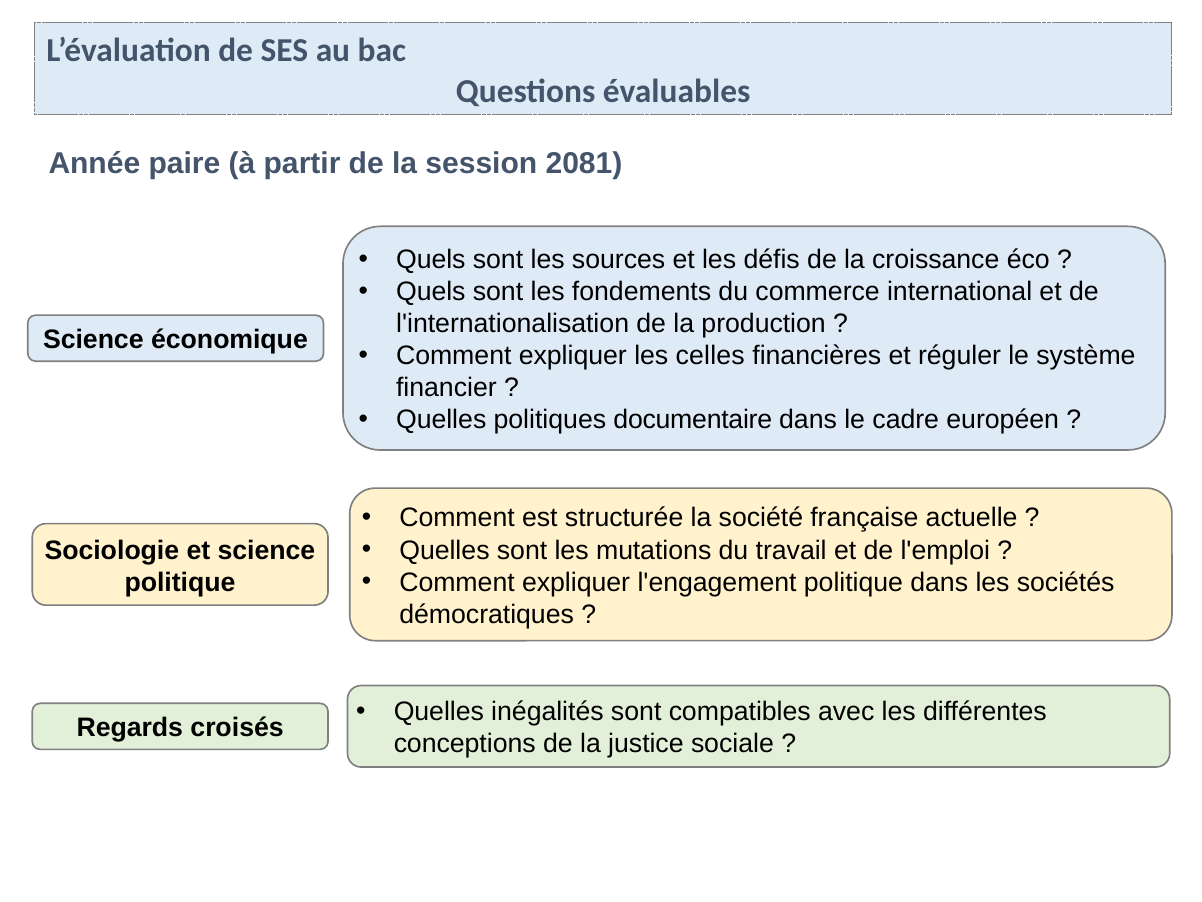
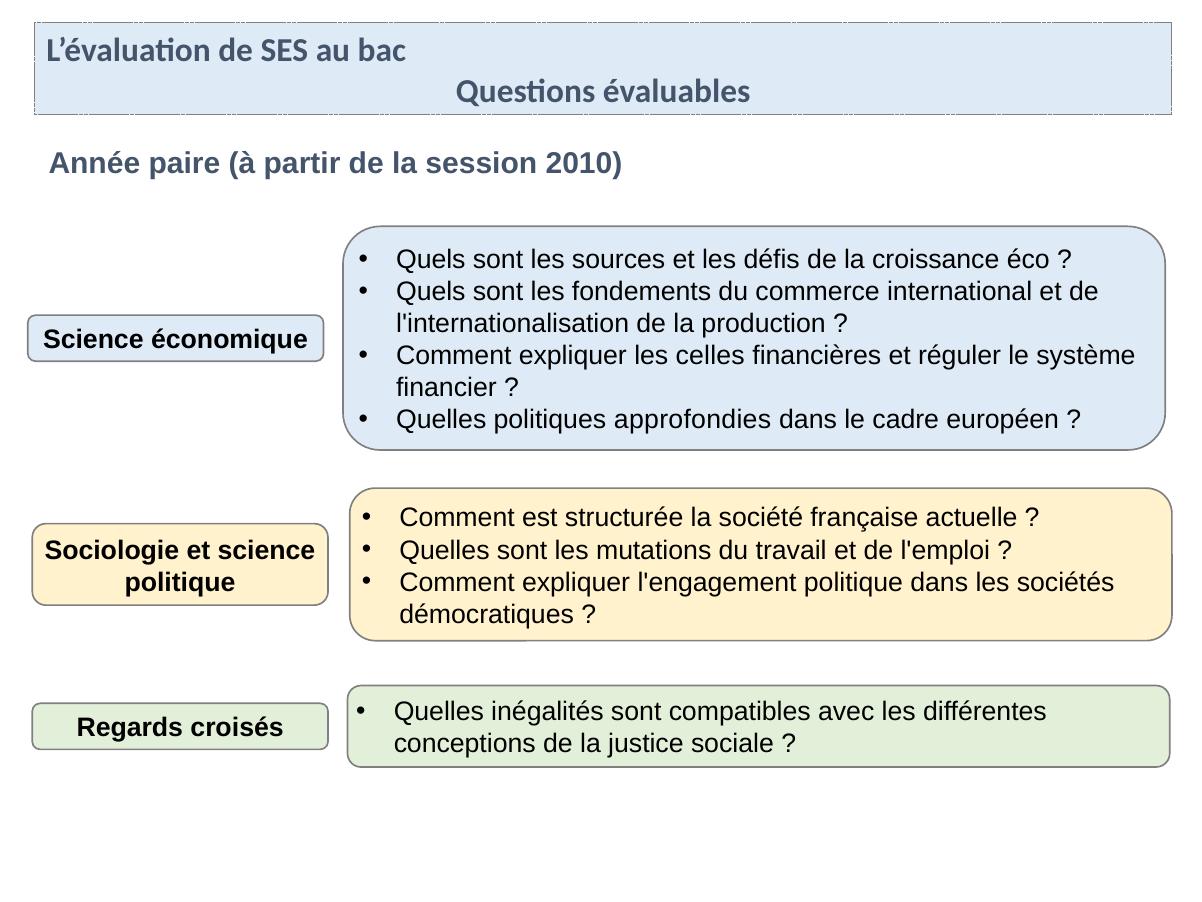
2081: 2081 -> 2010 (584, 163)
documentaire: documentaire -> approfondies (693, 420)
